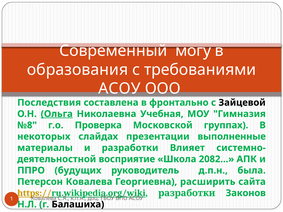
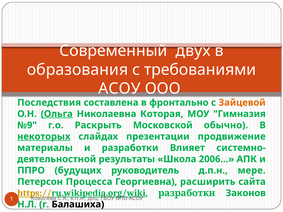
могу: могу -> двух (193, 51)
Зайцевой colour: black -> orange (242, 103)
Учебная: Учебная -> Которая (162, 114)
№8: №8 -> №9 (27, 125)
Проверка: Проверка -> Раскрыть (98, 125)
группах: группах -> обычно (226, 125)
некоторых underline: none -> present (44, 137)
выполненные: выполненные -> продвижение (232, 137)
восприятие: восприятие -> результаты (127, 159)
2082: 2082 -> 2006 (216, 159)
была: была -> мере (252, 171)
Петерсон Ковалева: Ковалева -> Процесса (89, 182)
